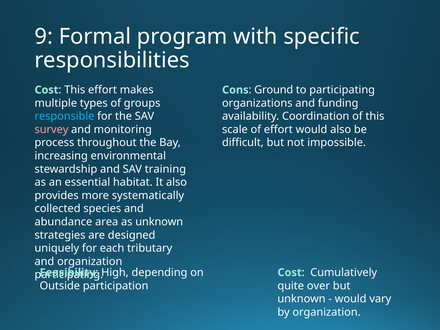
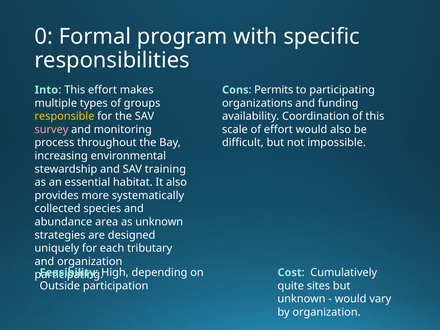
9: 9 -> 0 (44, 36)
Cost: Cost -> Into (46, 90)
Ground: Ground -> Permits (274, 90)
responsible colour: light blue -> yellow (64, 116)
over: over -> sites (318, 286)
